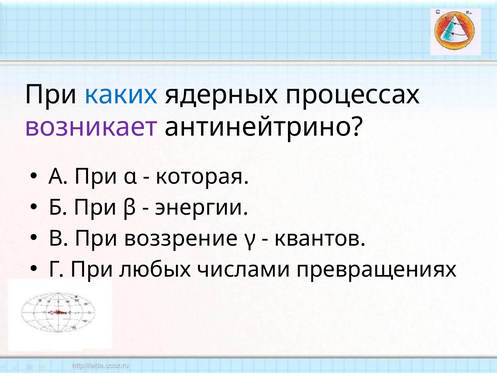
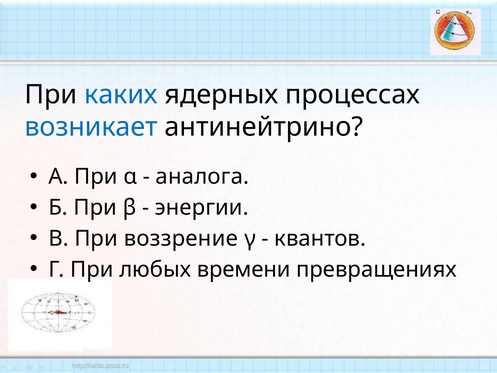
возникает colour: purple -> blue (91, 127)
которая: которая -> аналога (202, 176)
числами: числами -> времени (244, 269)
